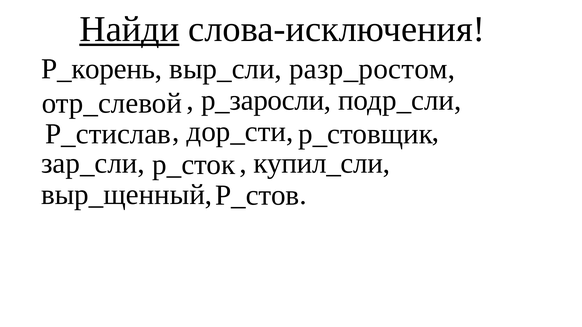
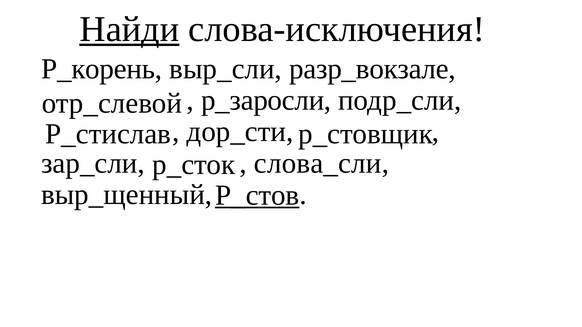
разр_ростом: разр_ростом -> разр_вокзале (372, 69)
купил_сли: купил_сли -> слова_сли (321, 163)
Р_стов underline: none -> present (257, 195)
